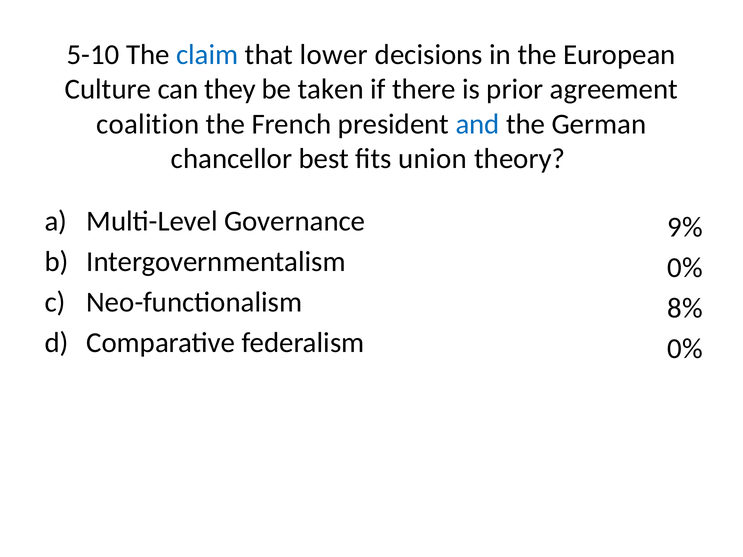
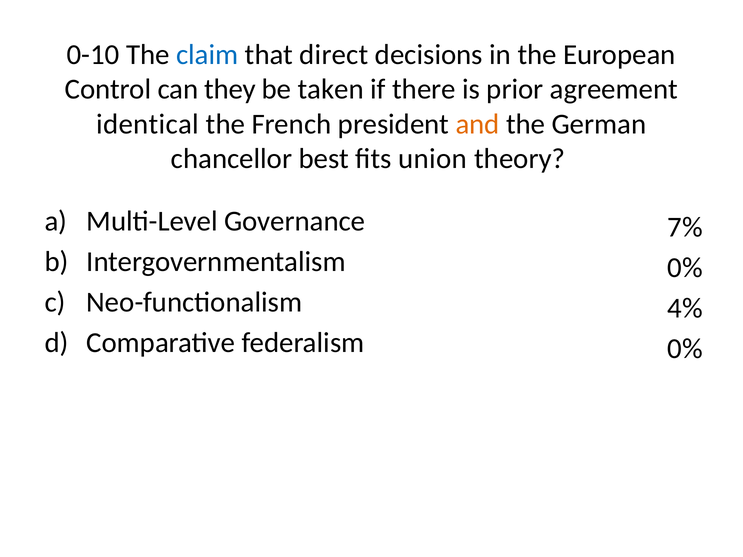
5-10: 5-10 -> 0-10 (93, 55)
lower: lower -> direct (334, 55)
Culture: Culture -> Control (108, 89)
coalition: coalition -> identical (148, 124)
and colour: blue -> orange (478, 124)
9%: 9% -> 7% (685, 227)
8%: 8% -> 4% (685, 308)
